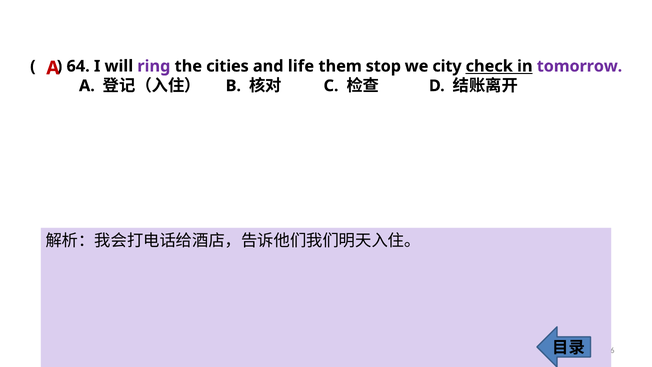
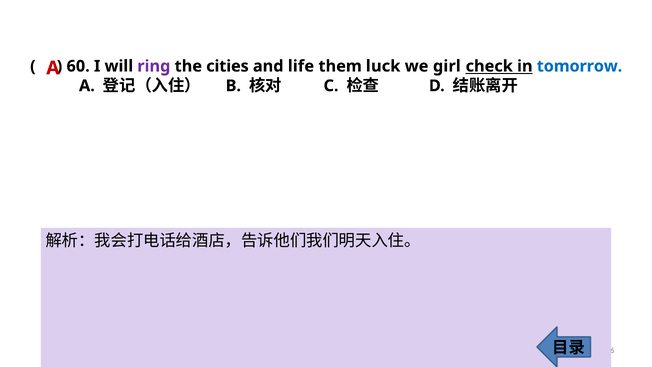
64: 64 -> 60 (78, 66)
stop: stop -> luck (383, 66)
city: city -> girl (447, 66)
tomorrow colour: purple -> blue (579, 66)
